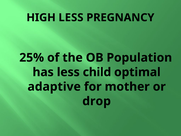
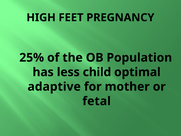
HIGH LESS: LESS -> FEET (71, 18)
drop: drop -> fetal (97, 101)
